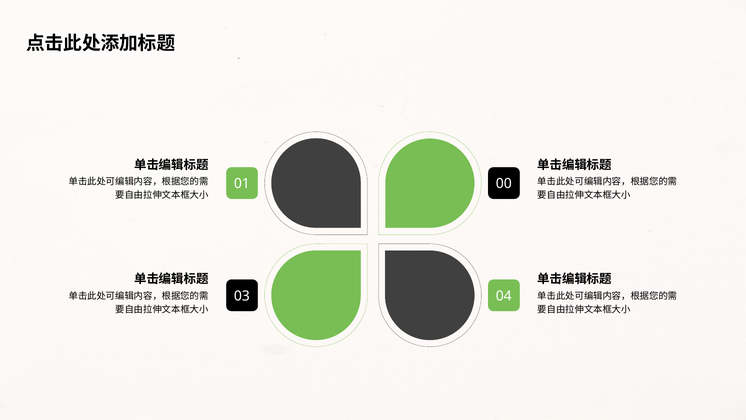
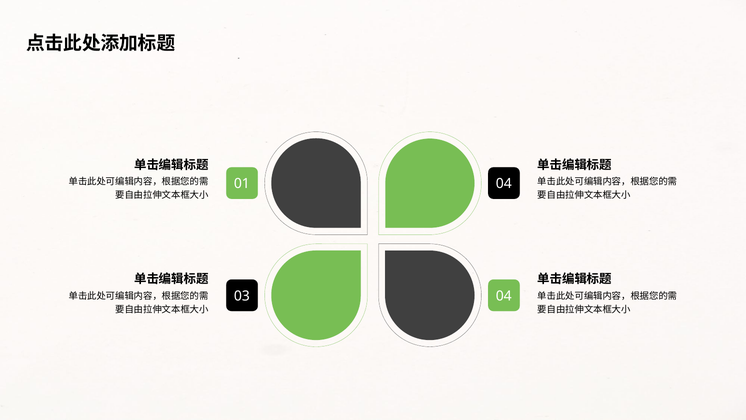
01 00: 00 -> 04 (504, 184)
